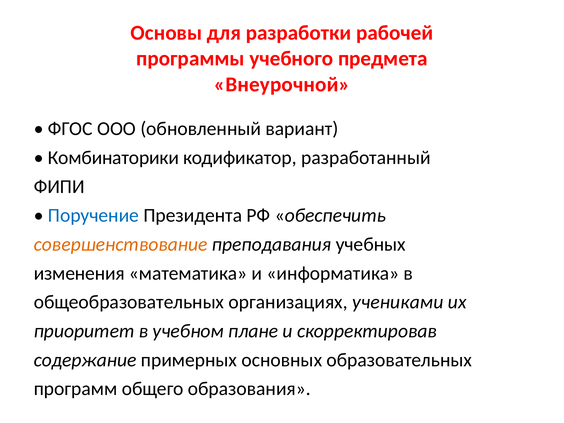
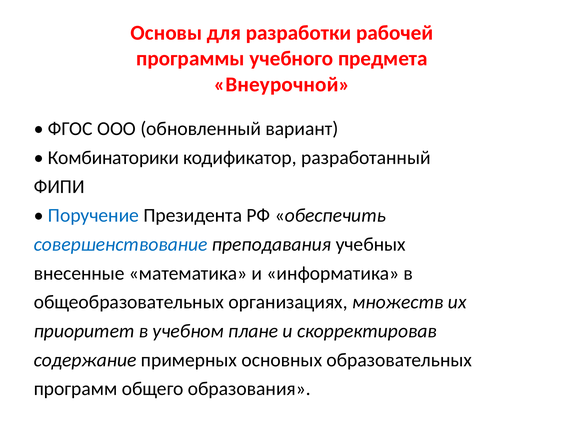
совершенствование colour: orange -> blue (121, 244)
изменения: изменения -> внесенные (79, 273)
учениками: учениками -> множеств (398, 302)
